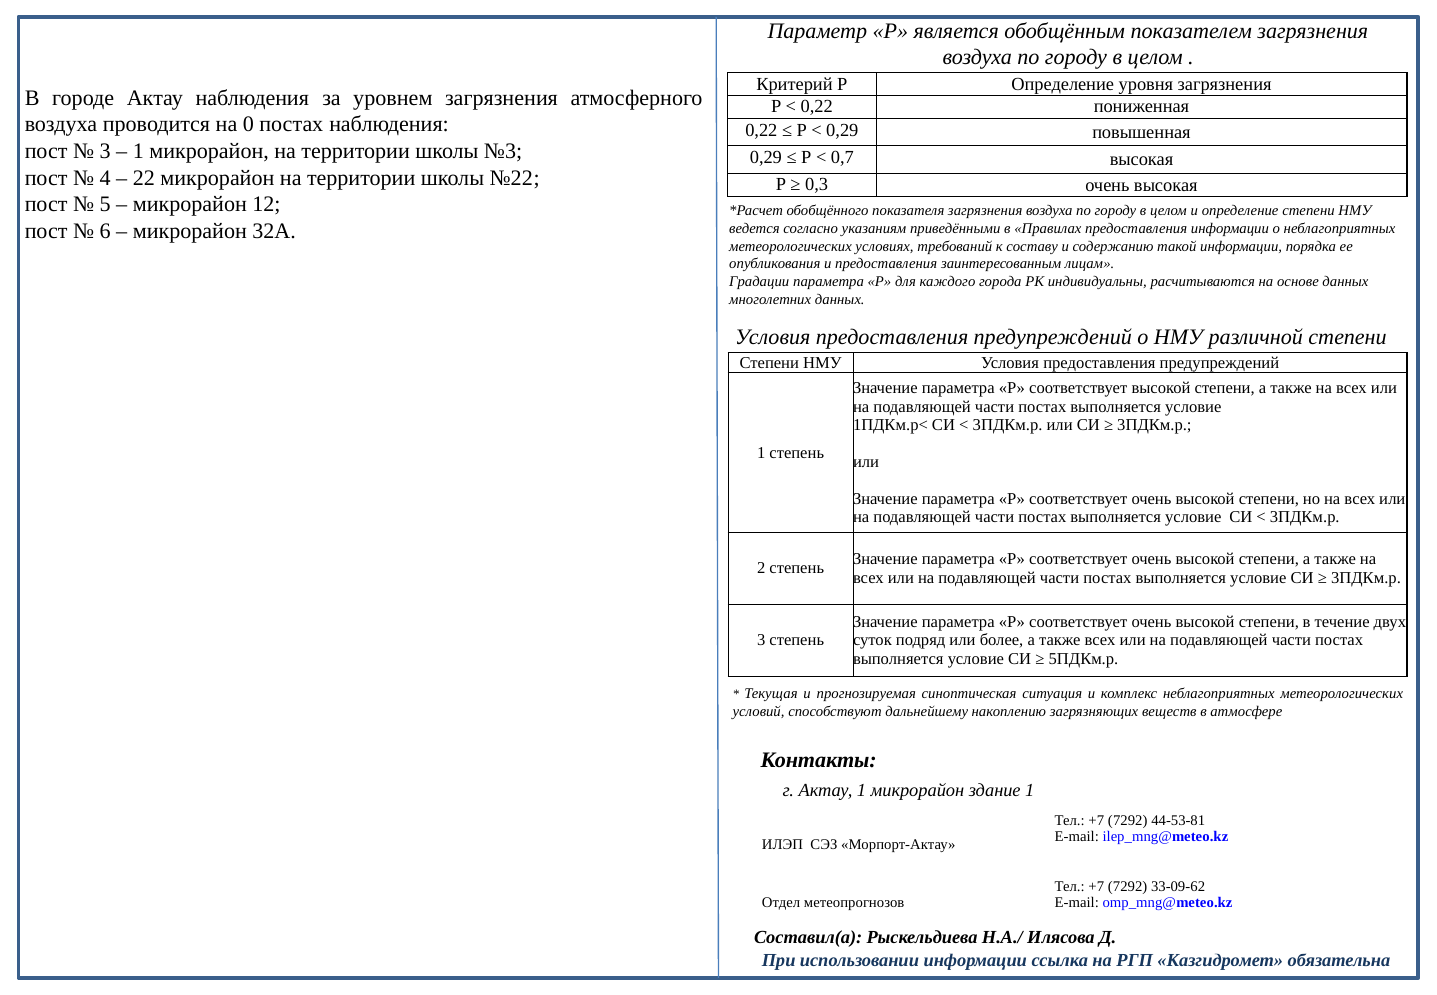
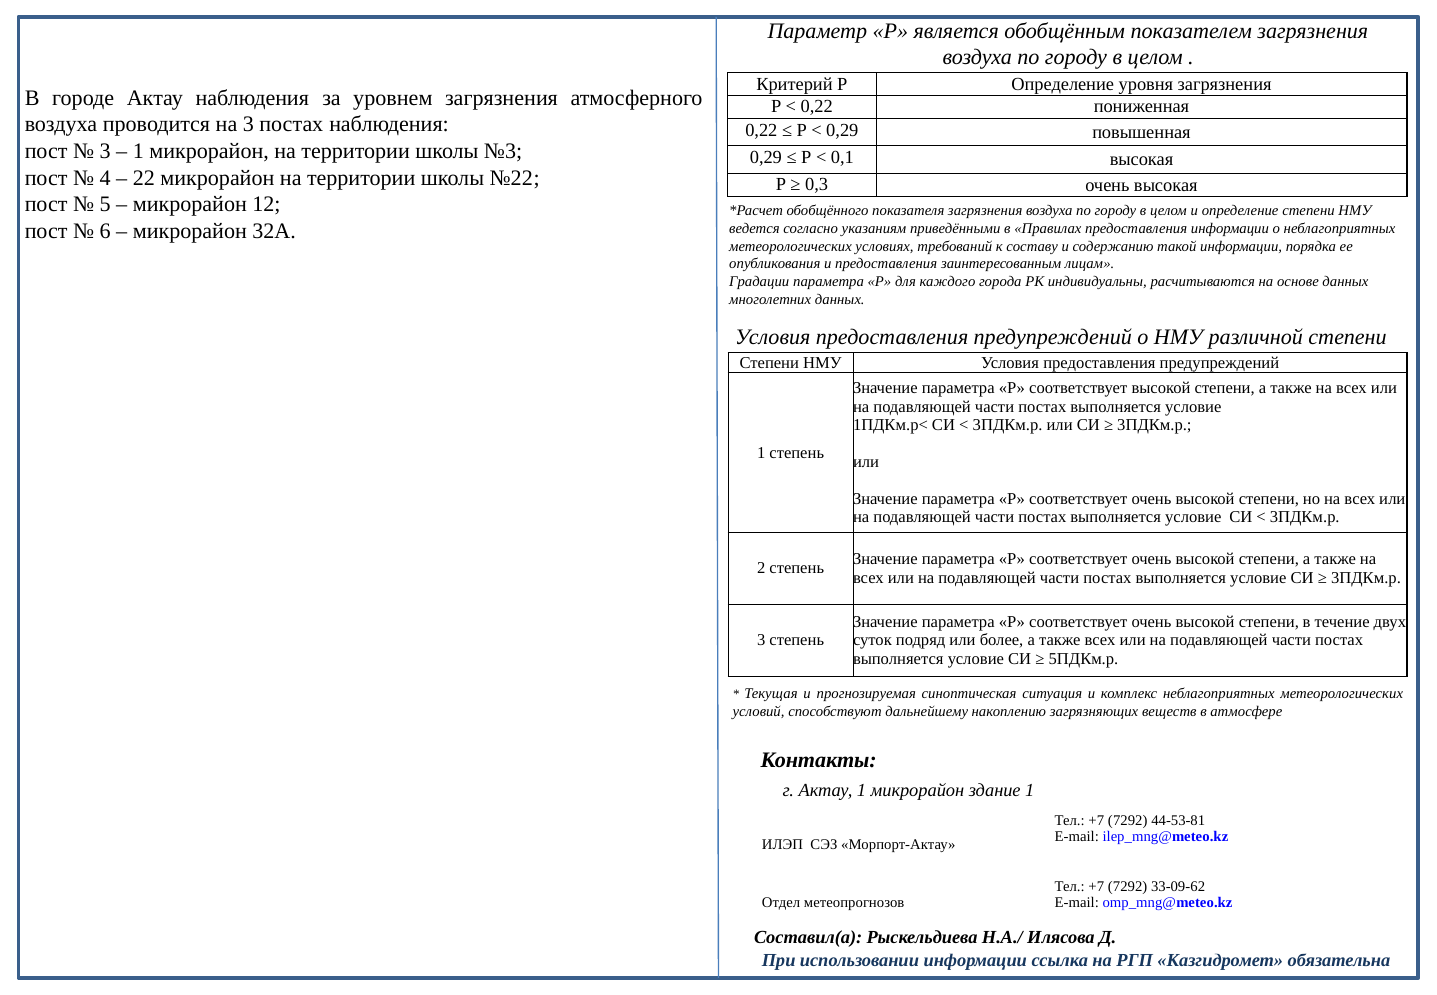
на 0: 0 -> 3 (248, 125)
0,7: 0,7 -> 0,1 (842, 158)
